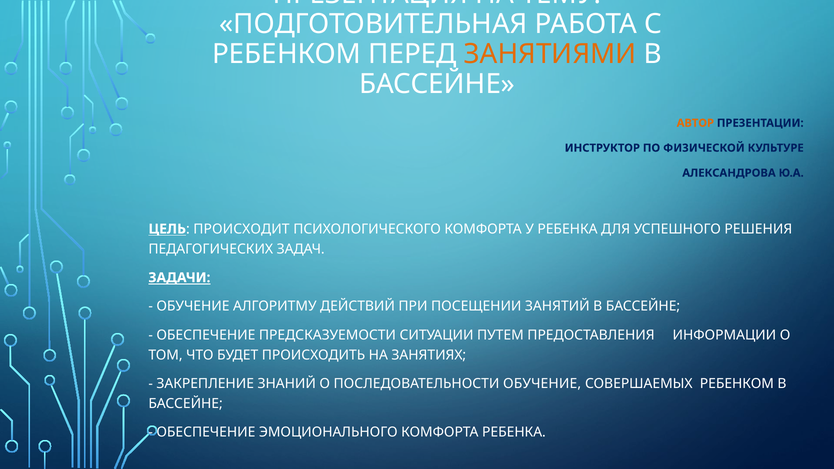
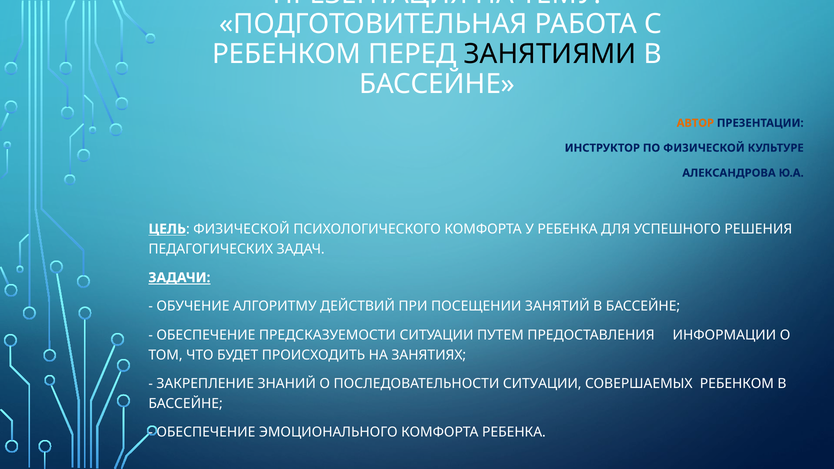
ЗАНЯТИЯМИ colour: orange -> black (550, 54)
ЦЕЛЬ ПРОИСХОДИТ: ПРОИСХОДИТ -> ФИЗИЧЕСКОЙ (241, 229)
ПОСЛЕДОВАТЕЛЬНОСТИ ОБУЧЕНИЕ: ОБУЧЕНИЕ -> СИТУАЦИИ (542, 384)
